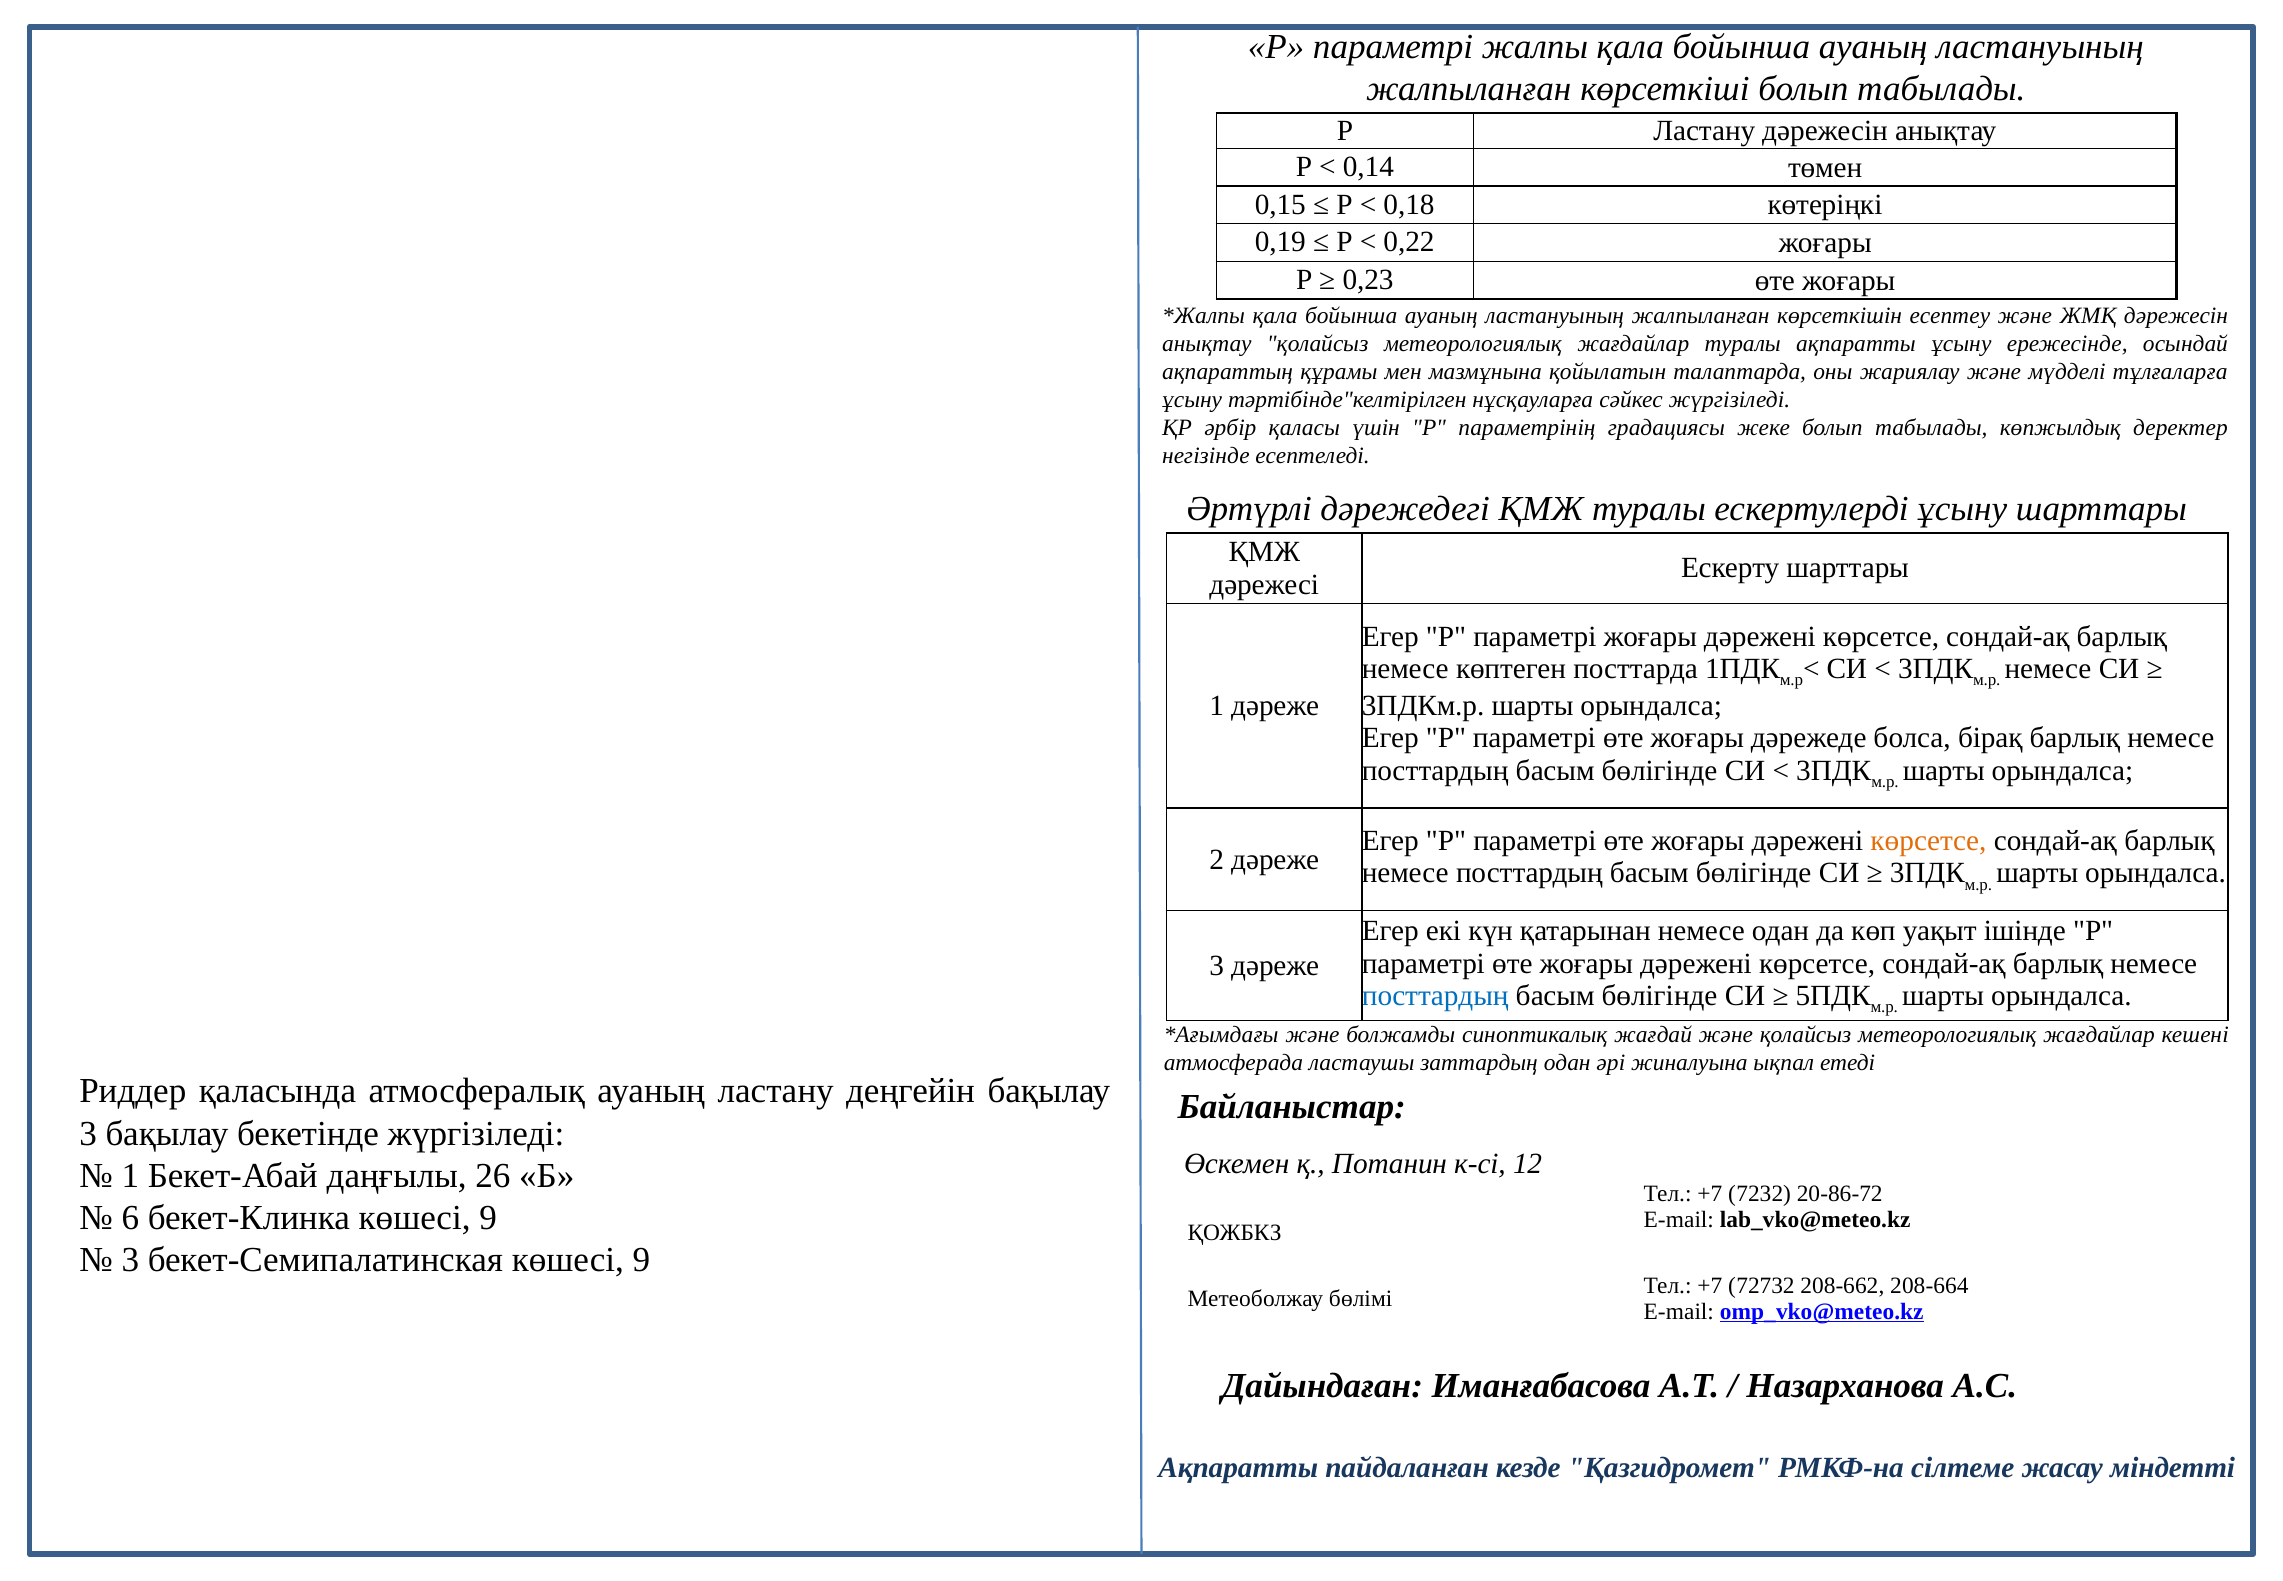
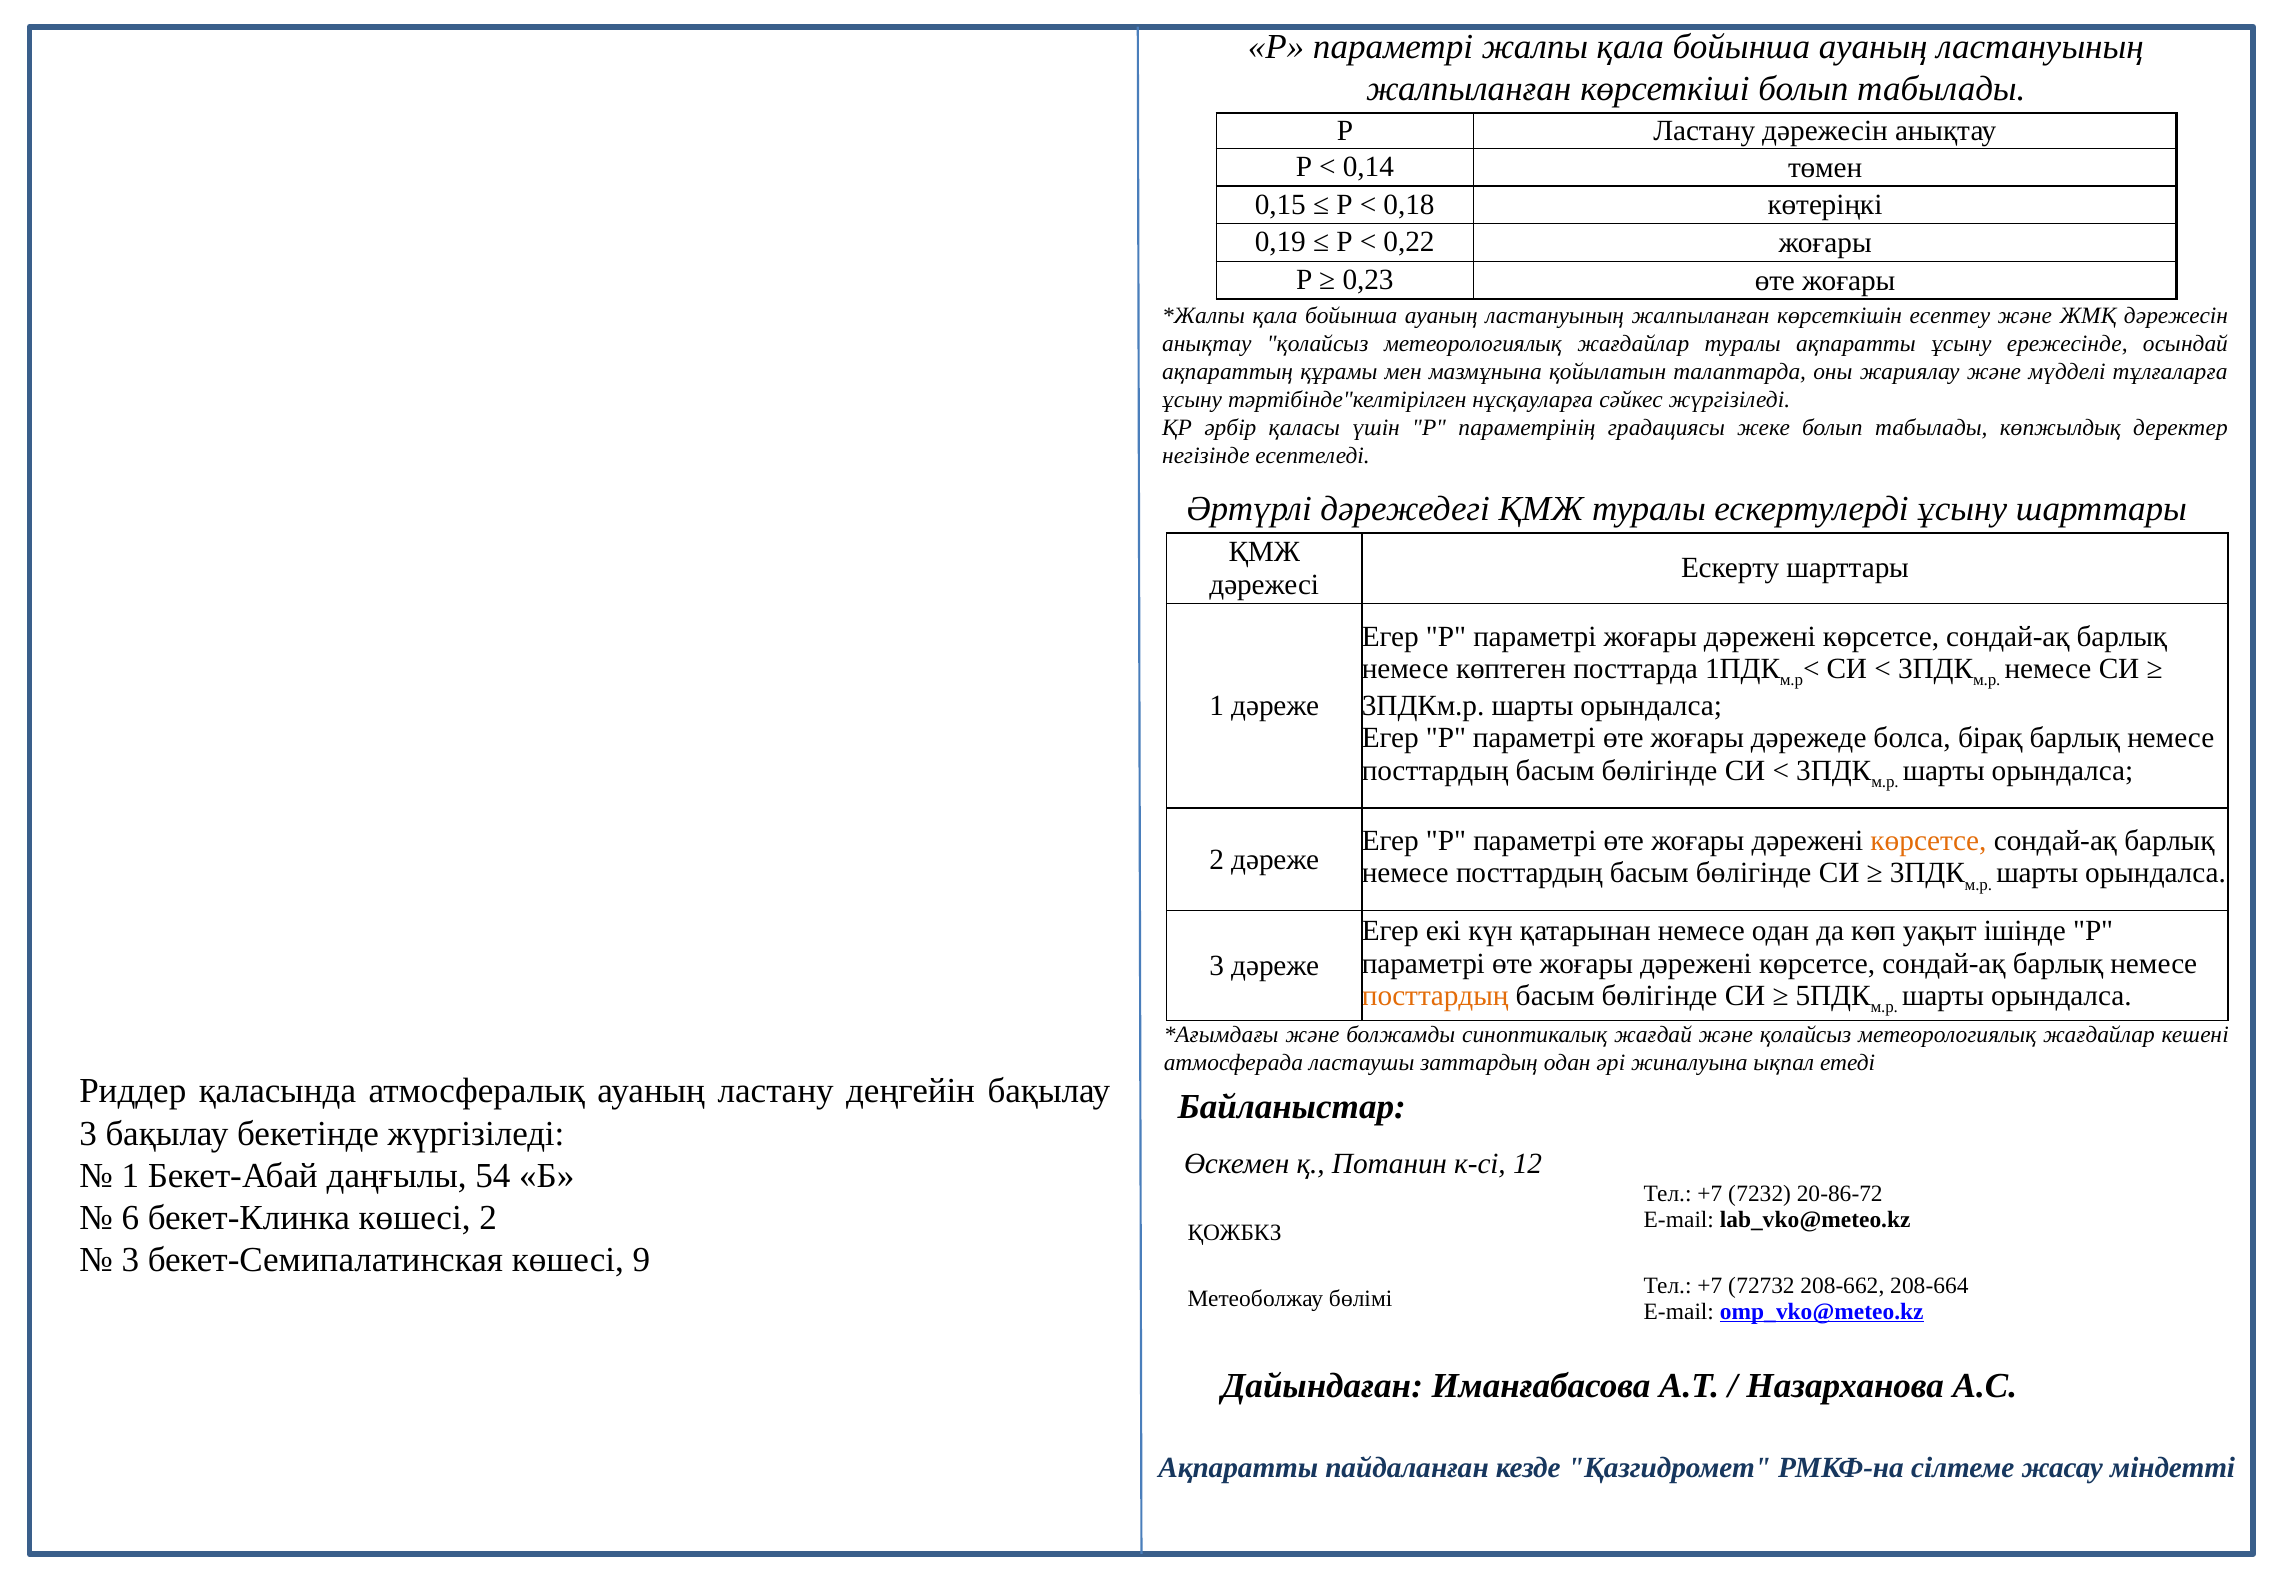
посттардың colour: blue -> orange (1435, 995)
26: 26 -> 54 (493, 1175)
бекет-Клинка көшесі 9: 9 -> 2 (488, 1217)
